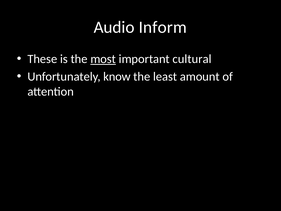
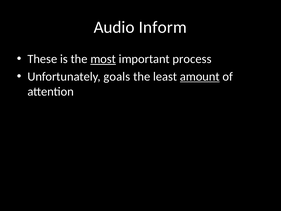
cultural: cultural -> process (192, 59)
know: know -> goals (117, 76)
amount underline: none -> present (200, 76)
